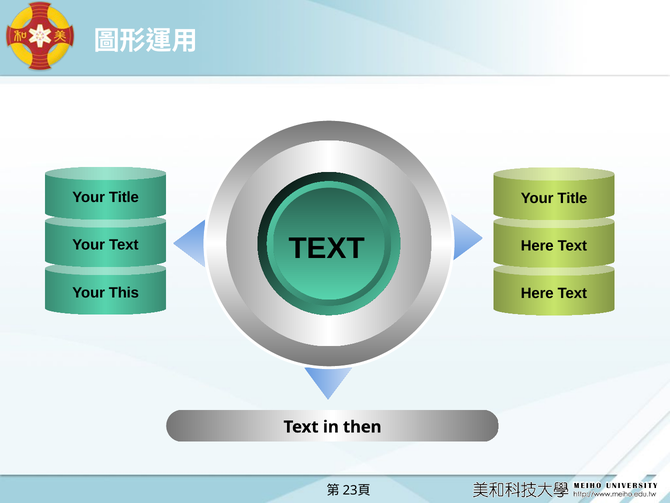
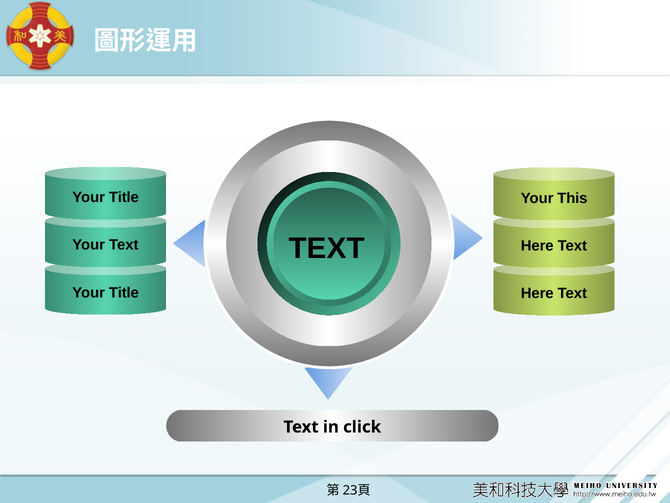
Title: Title -> This (572, 198)
This: This -> Title (124, 292)
then: then -> click (362, 427)
